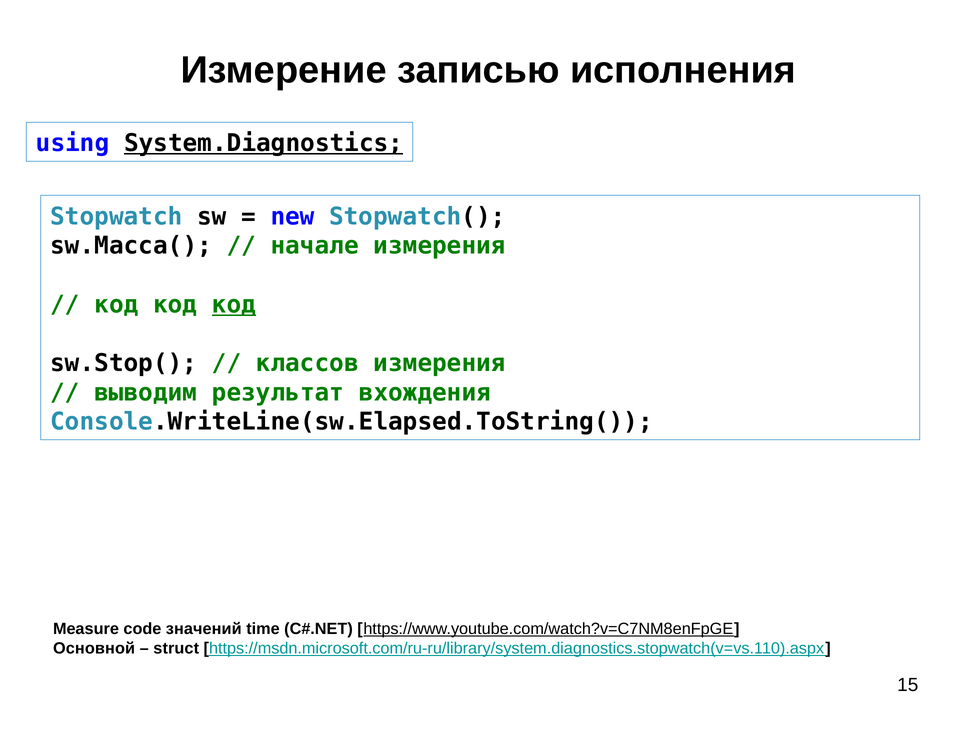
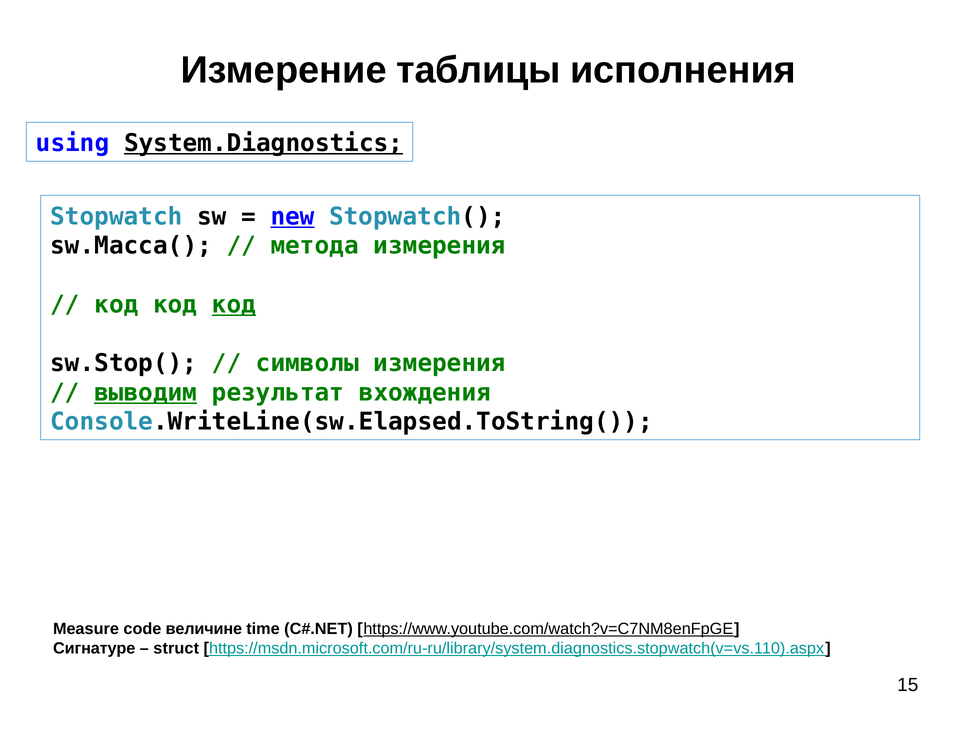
записью: записью -> таблицы (478, 70)
new underline: none -> present (293, 217)
начале: начале -> метода (315, 246)
классов: классов -> символы (307, 363)
выводим underline: none -> present (146, 392)
значений: значений -> величине (204, 629)
Основной: Основной -> Сигнатуре (94, 648)
